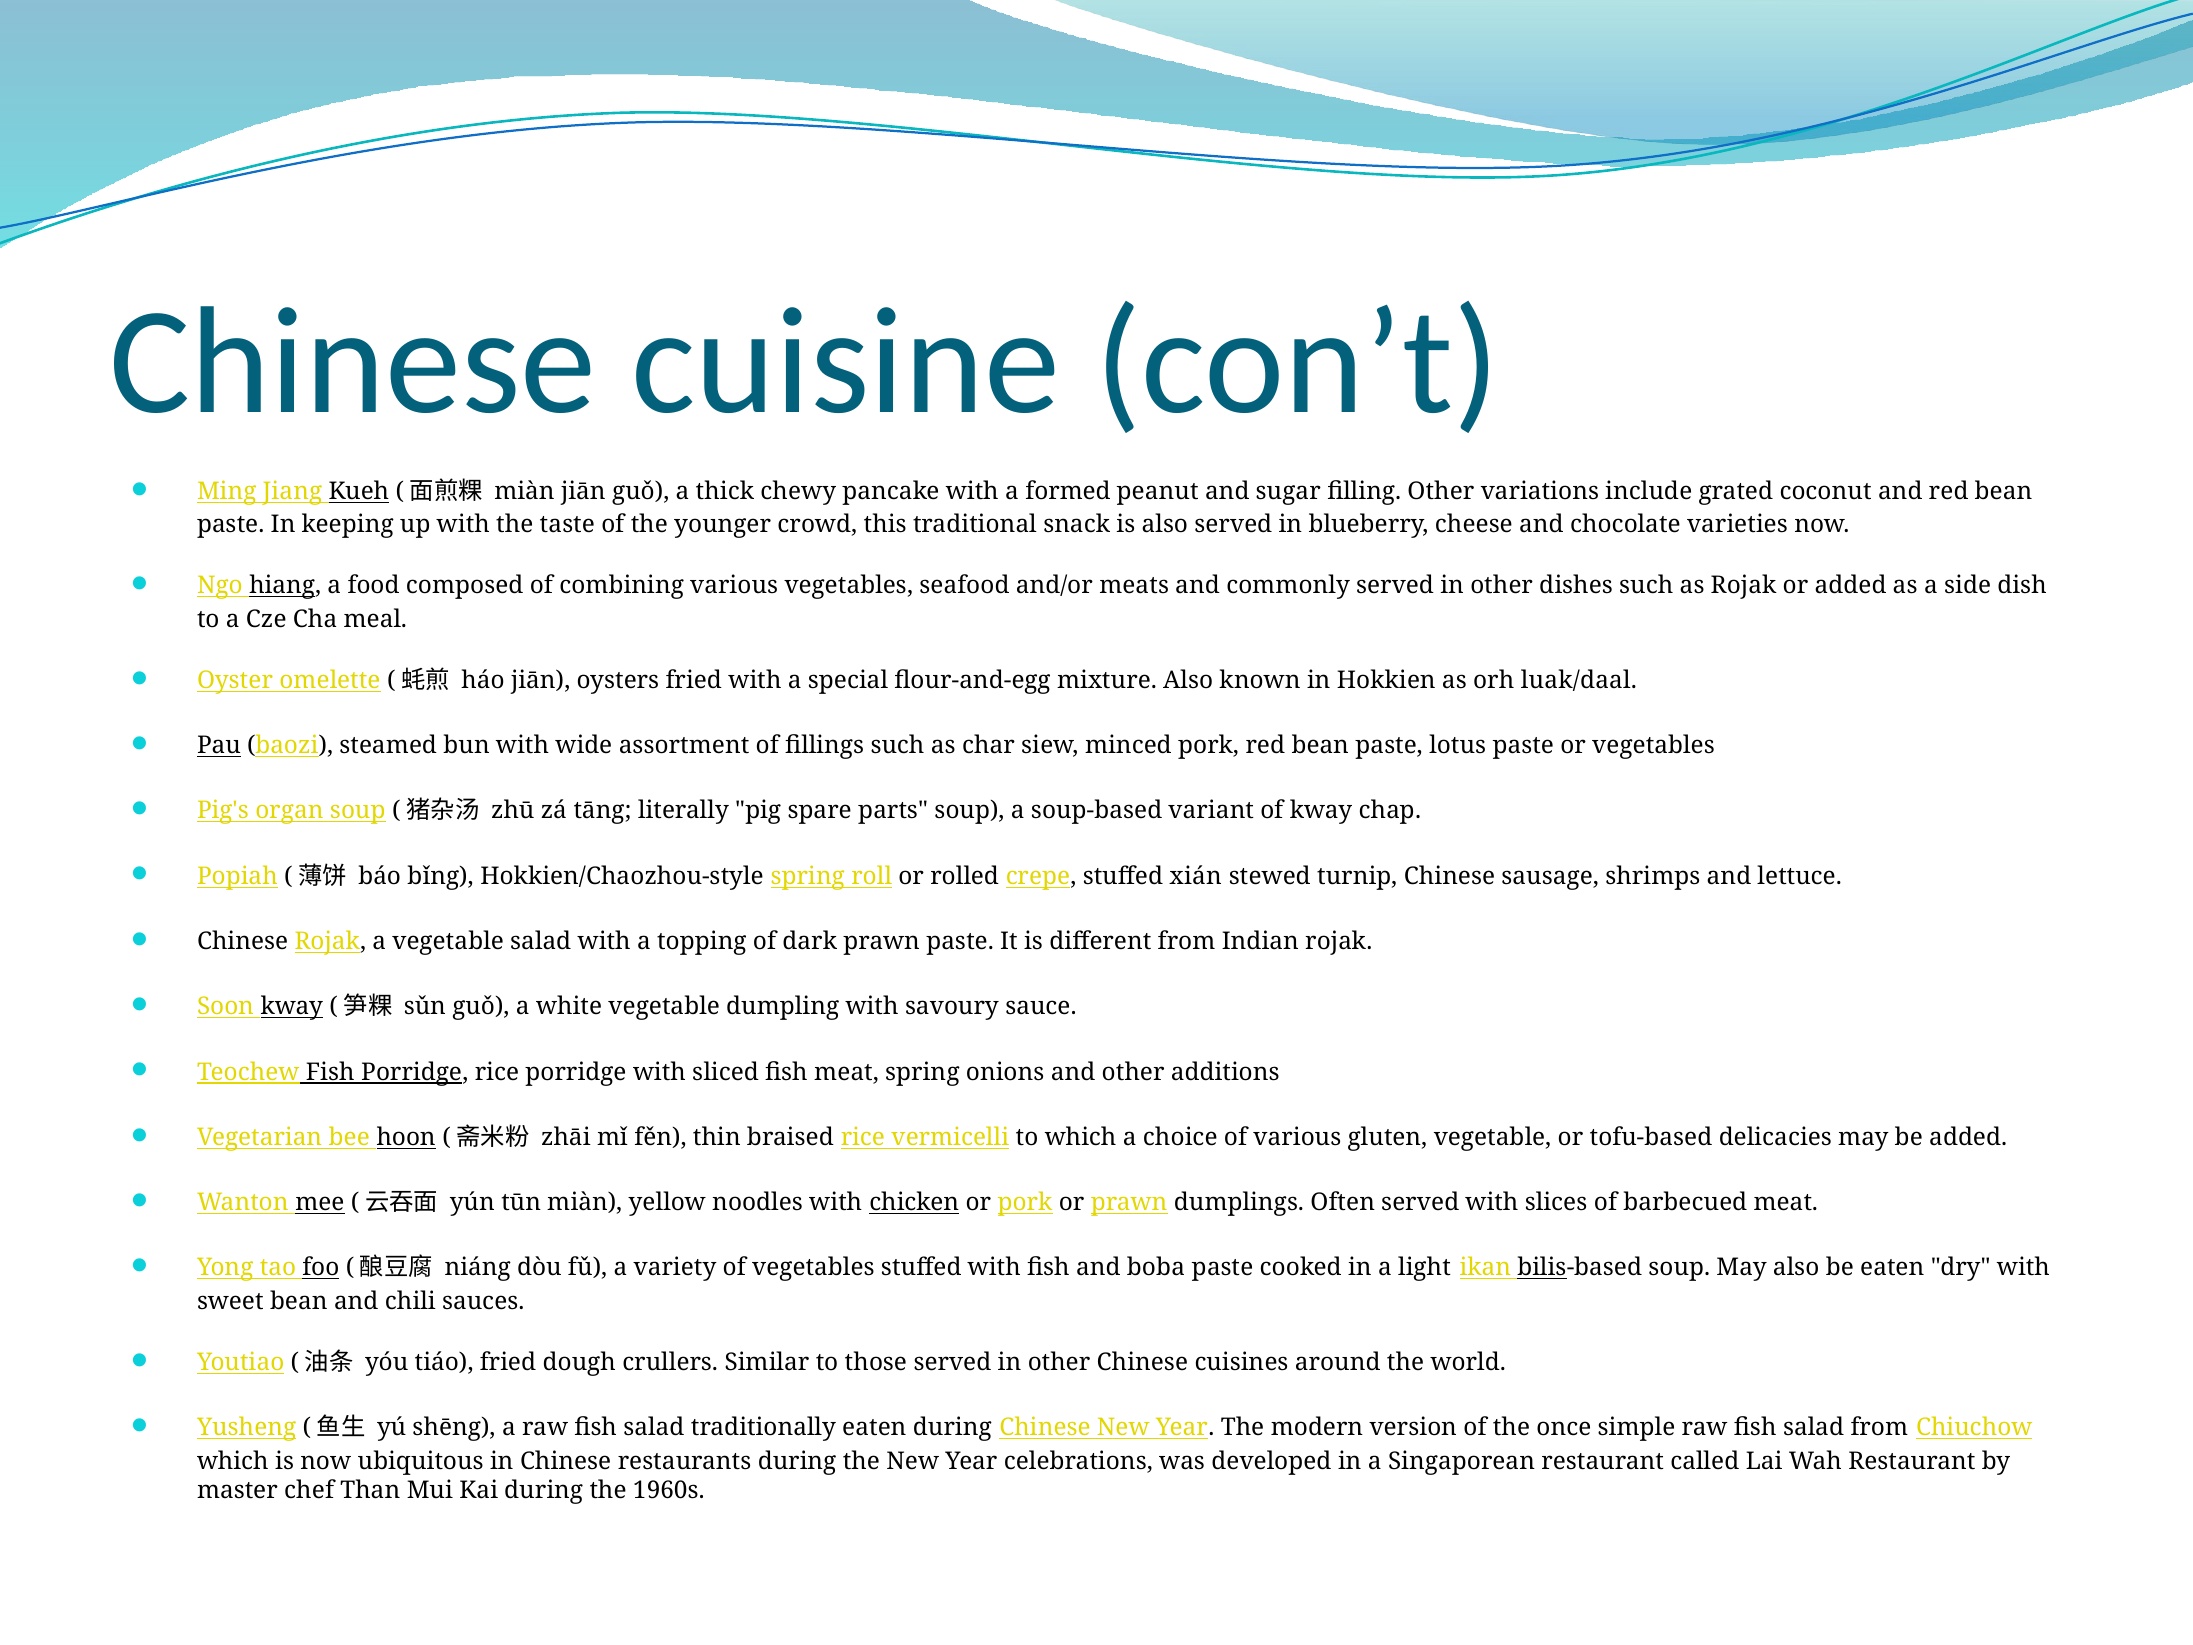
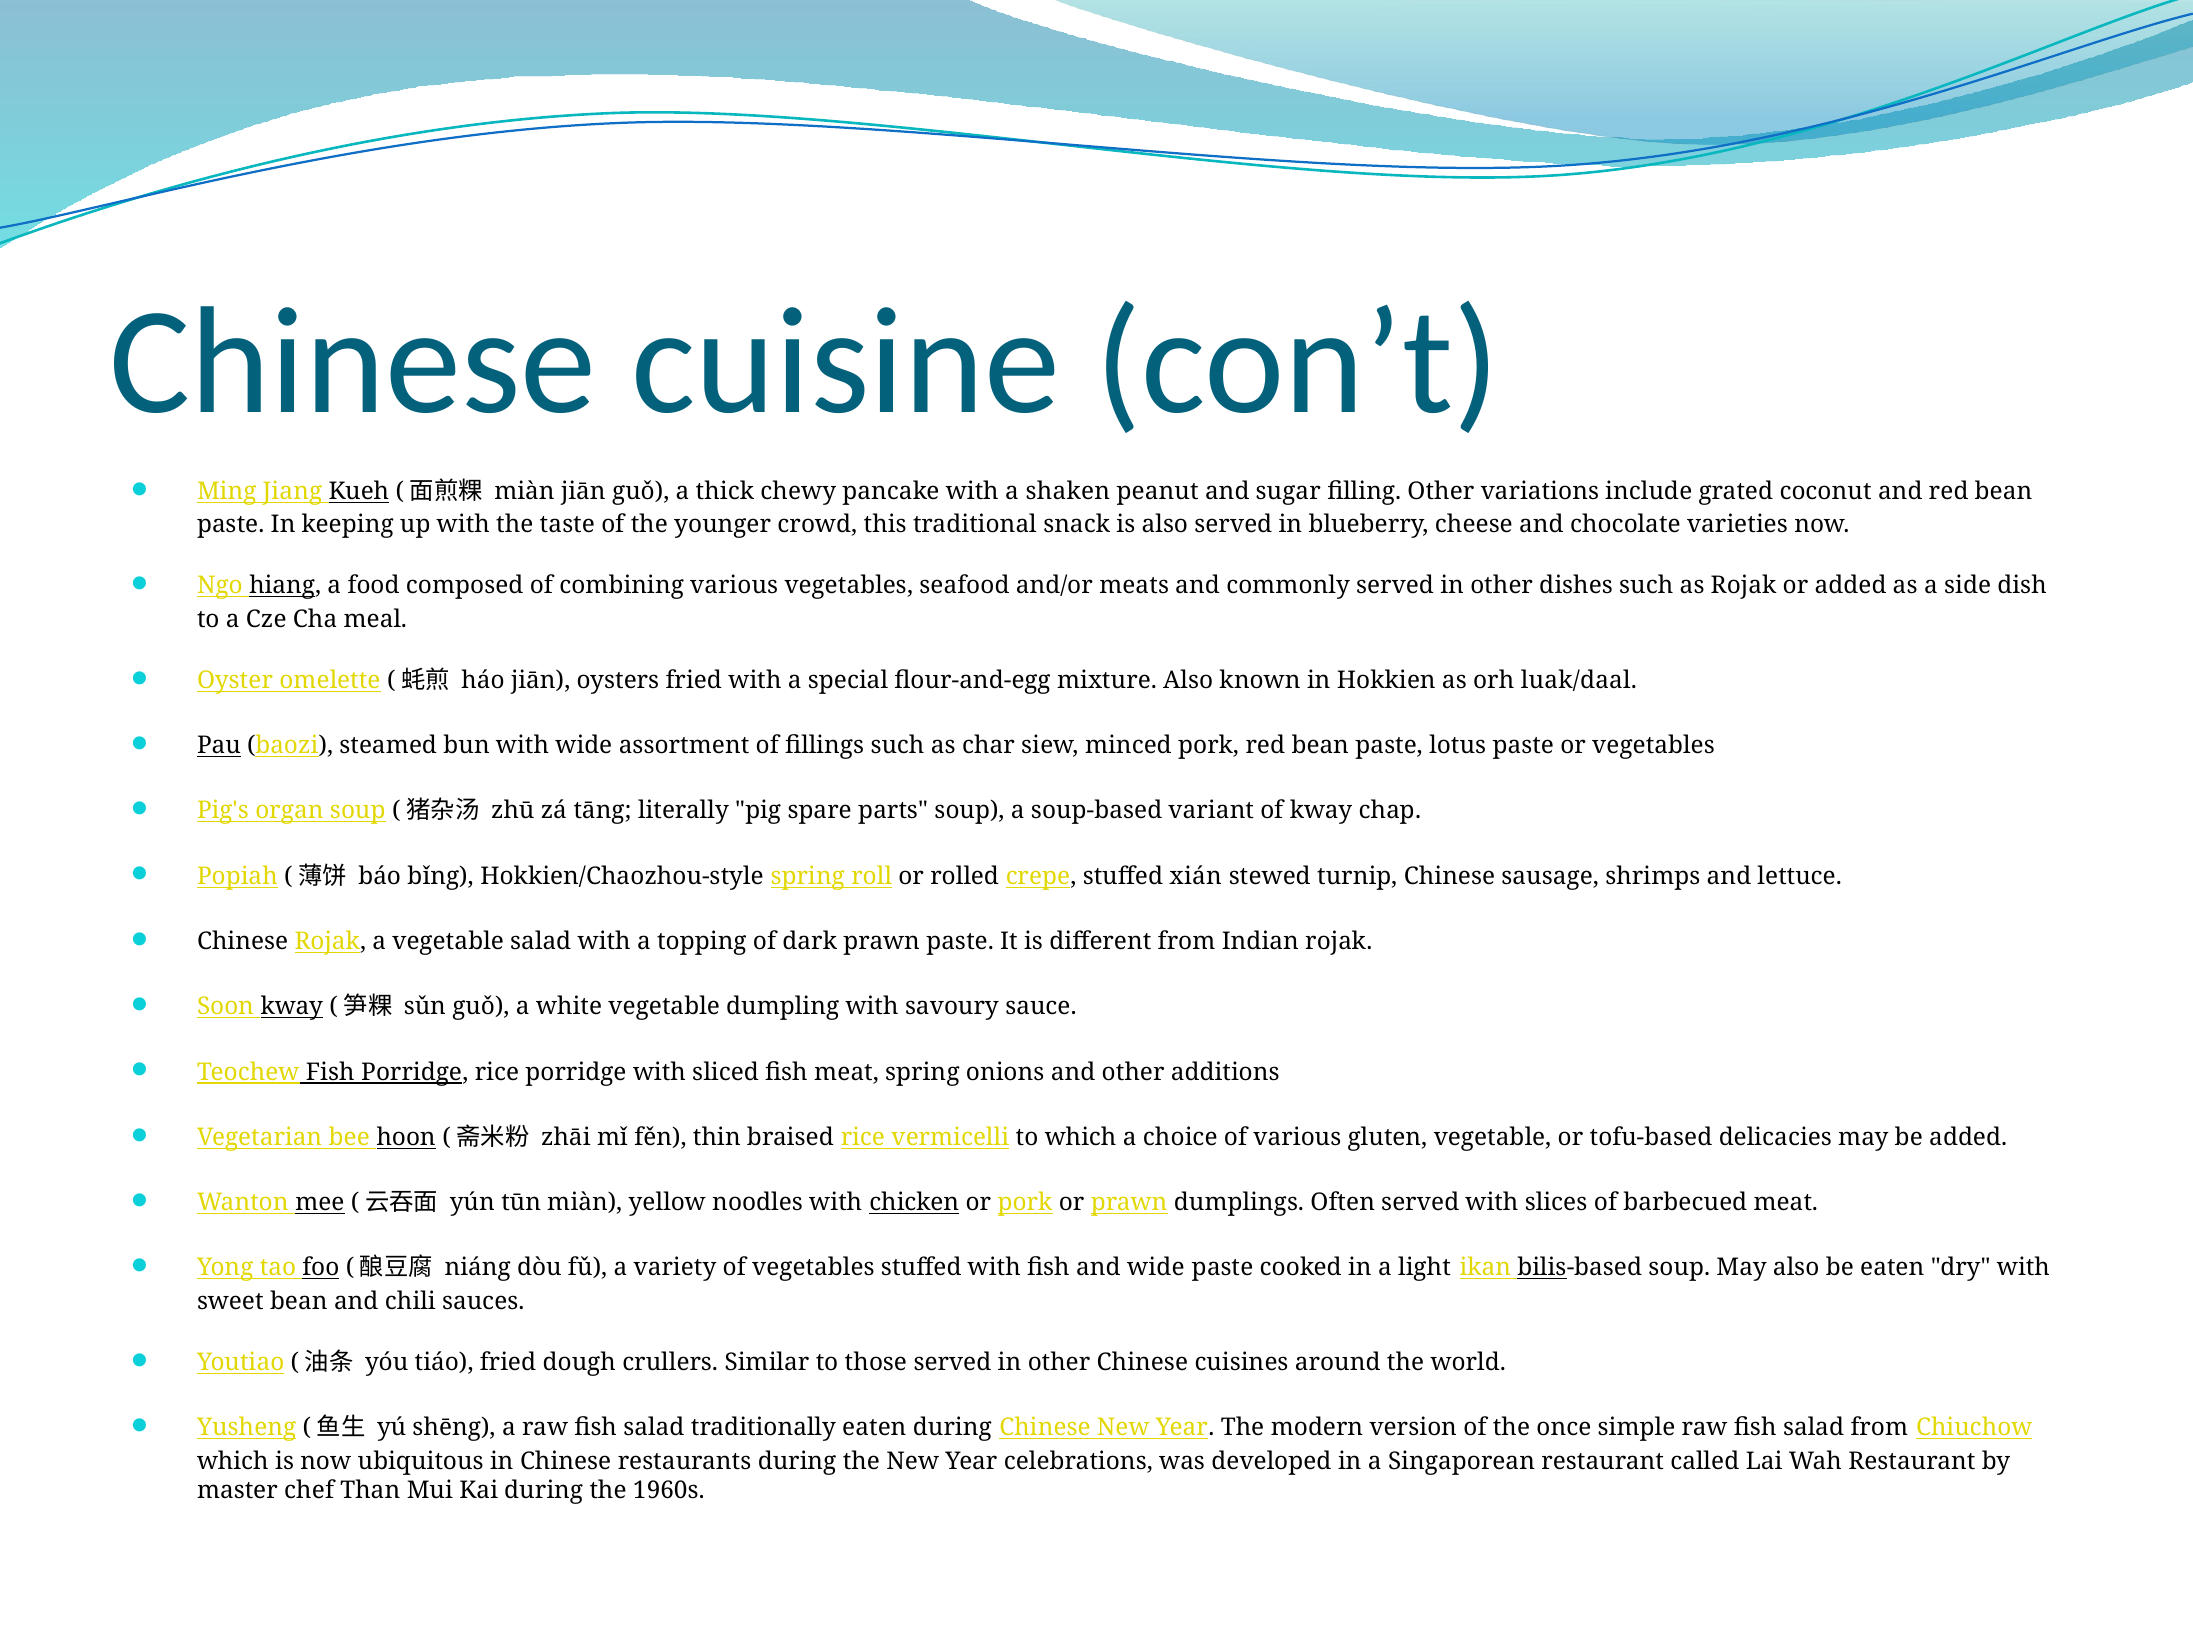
formed: formed -> shaken (1068, 491)
and boba: boba -> wide (1156, 1268)
